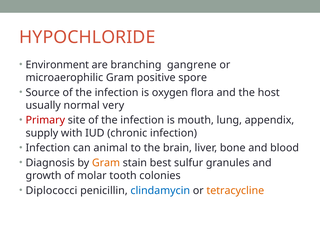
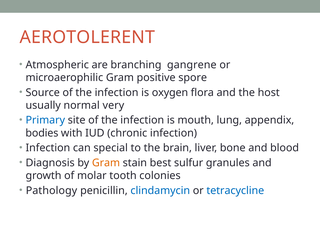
HYPOCHLORIDE: HYPOCHLORIDE -> AEROTOLERENT (87, 37)
Environment: Environment -> Atmospheric (57, 65)
Primary colour: red -> blue (45, 120)
supply: supply -> bodies (42, 133)
animal: animal -> special (111, 148)
Diplococci: Diplococci -> Pathology (51, 191)
tetracycline colour: orange -> blue (235, 191)
